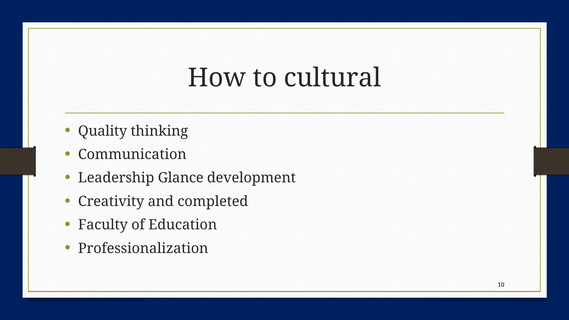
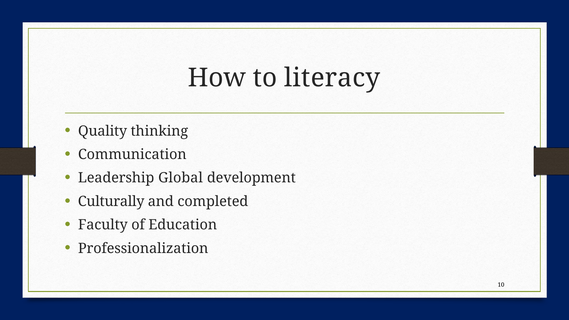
cultural: cultural -> literacy (332, 78)
Glance: Glance -> Global (181, 178)
Creativity: Creativity -> Culturally (111, 201)
